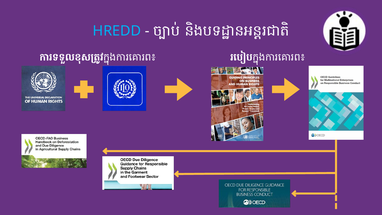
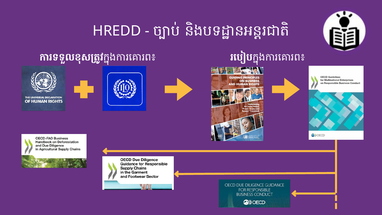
HREDD colour: light blue -> white (117, 31)
